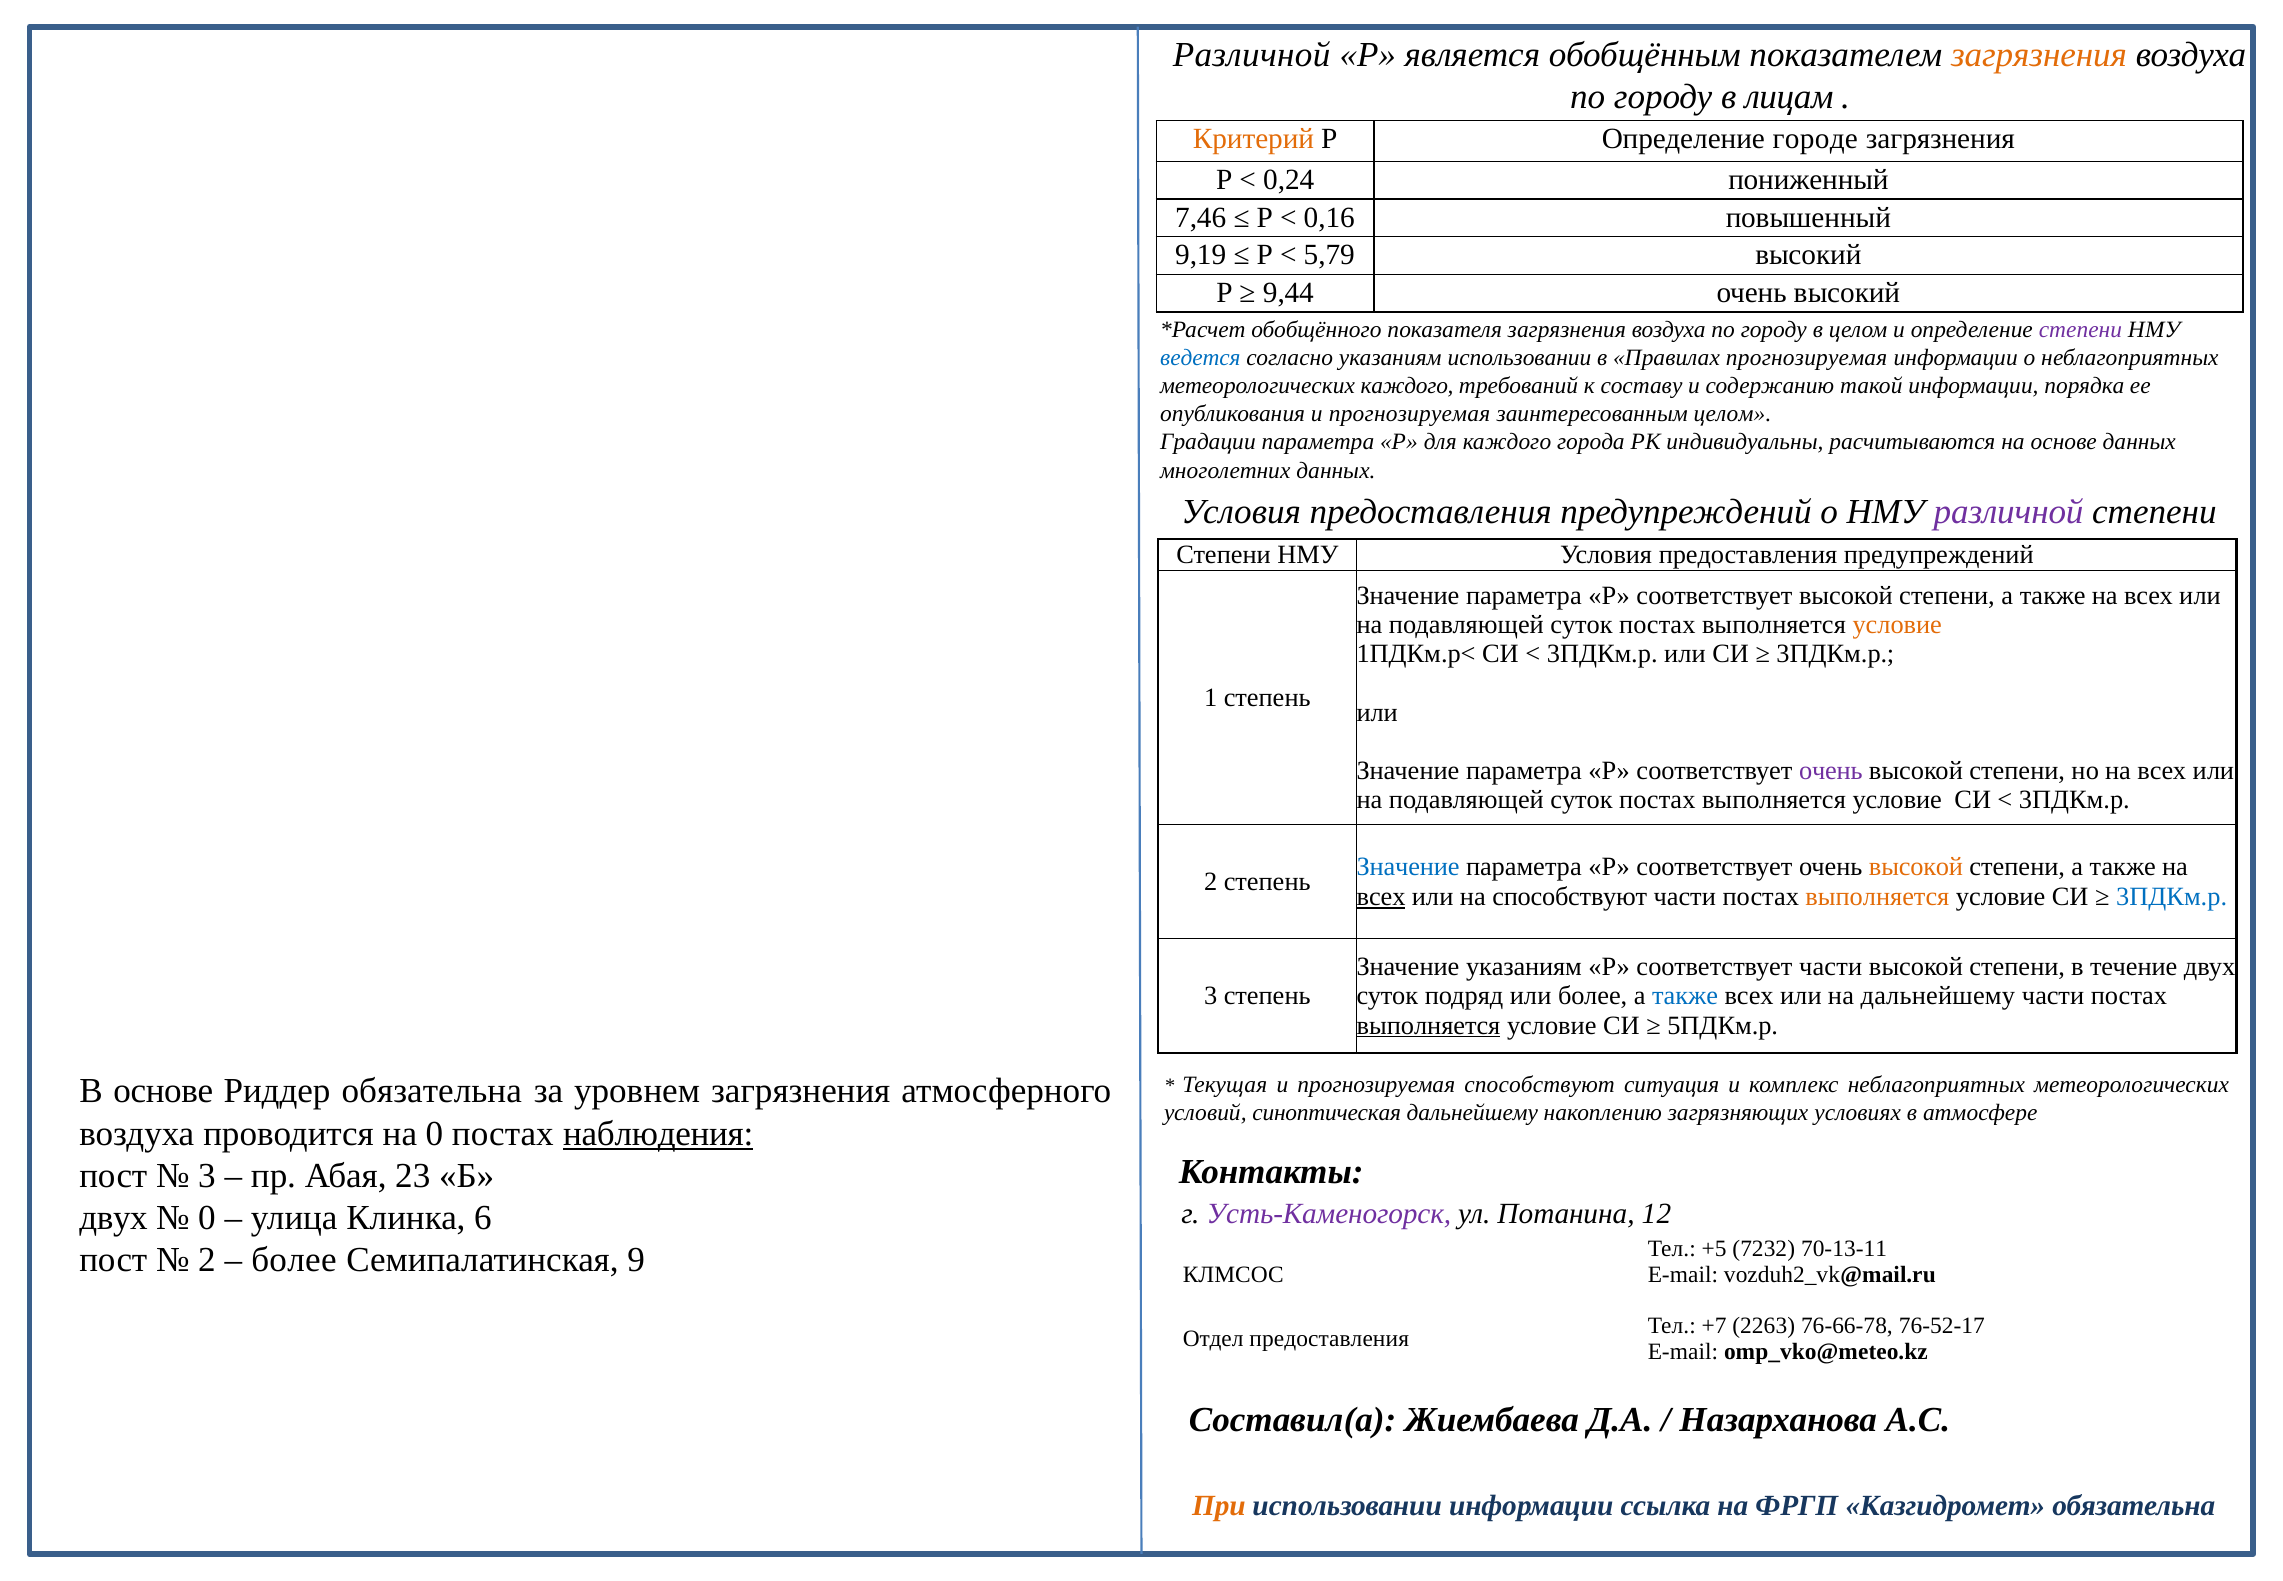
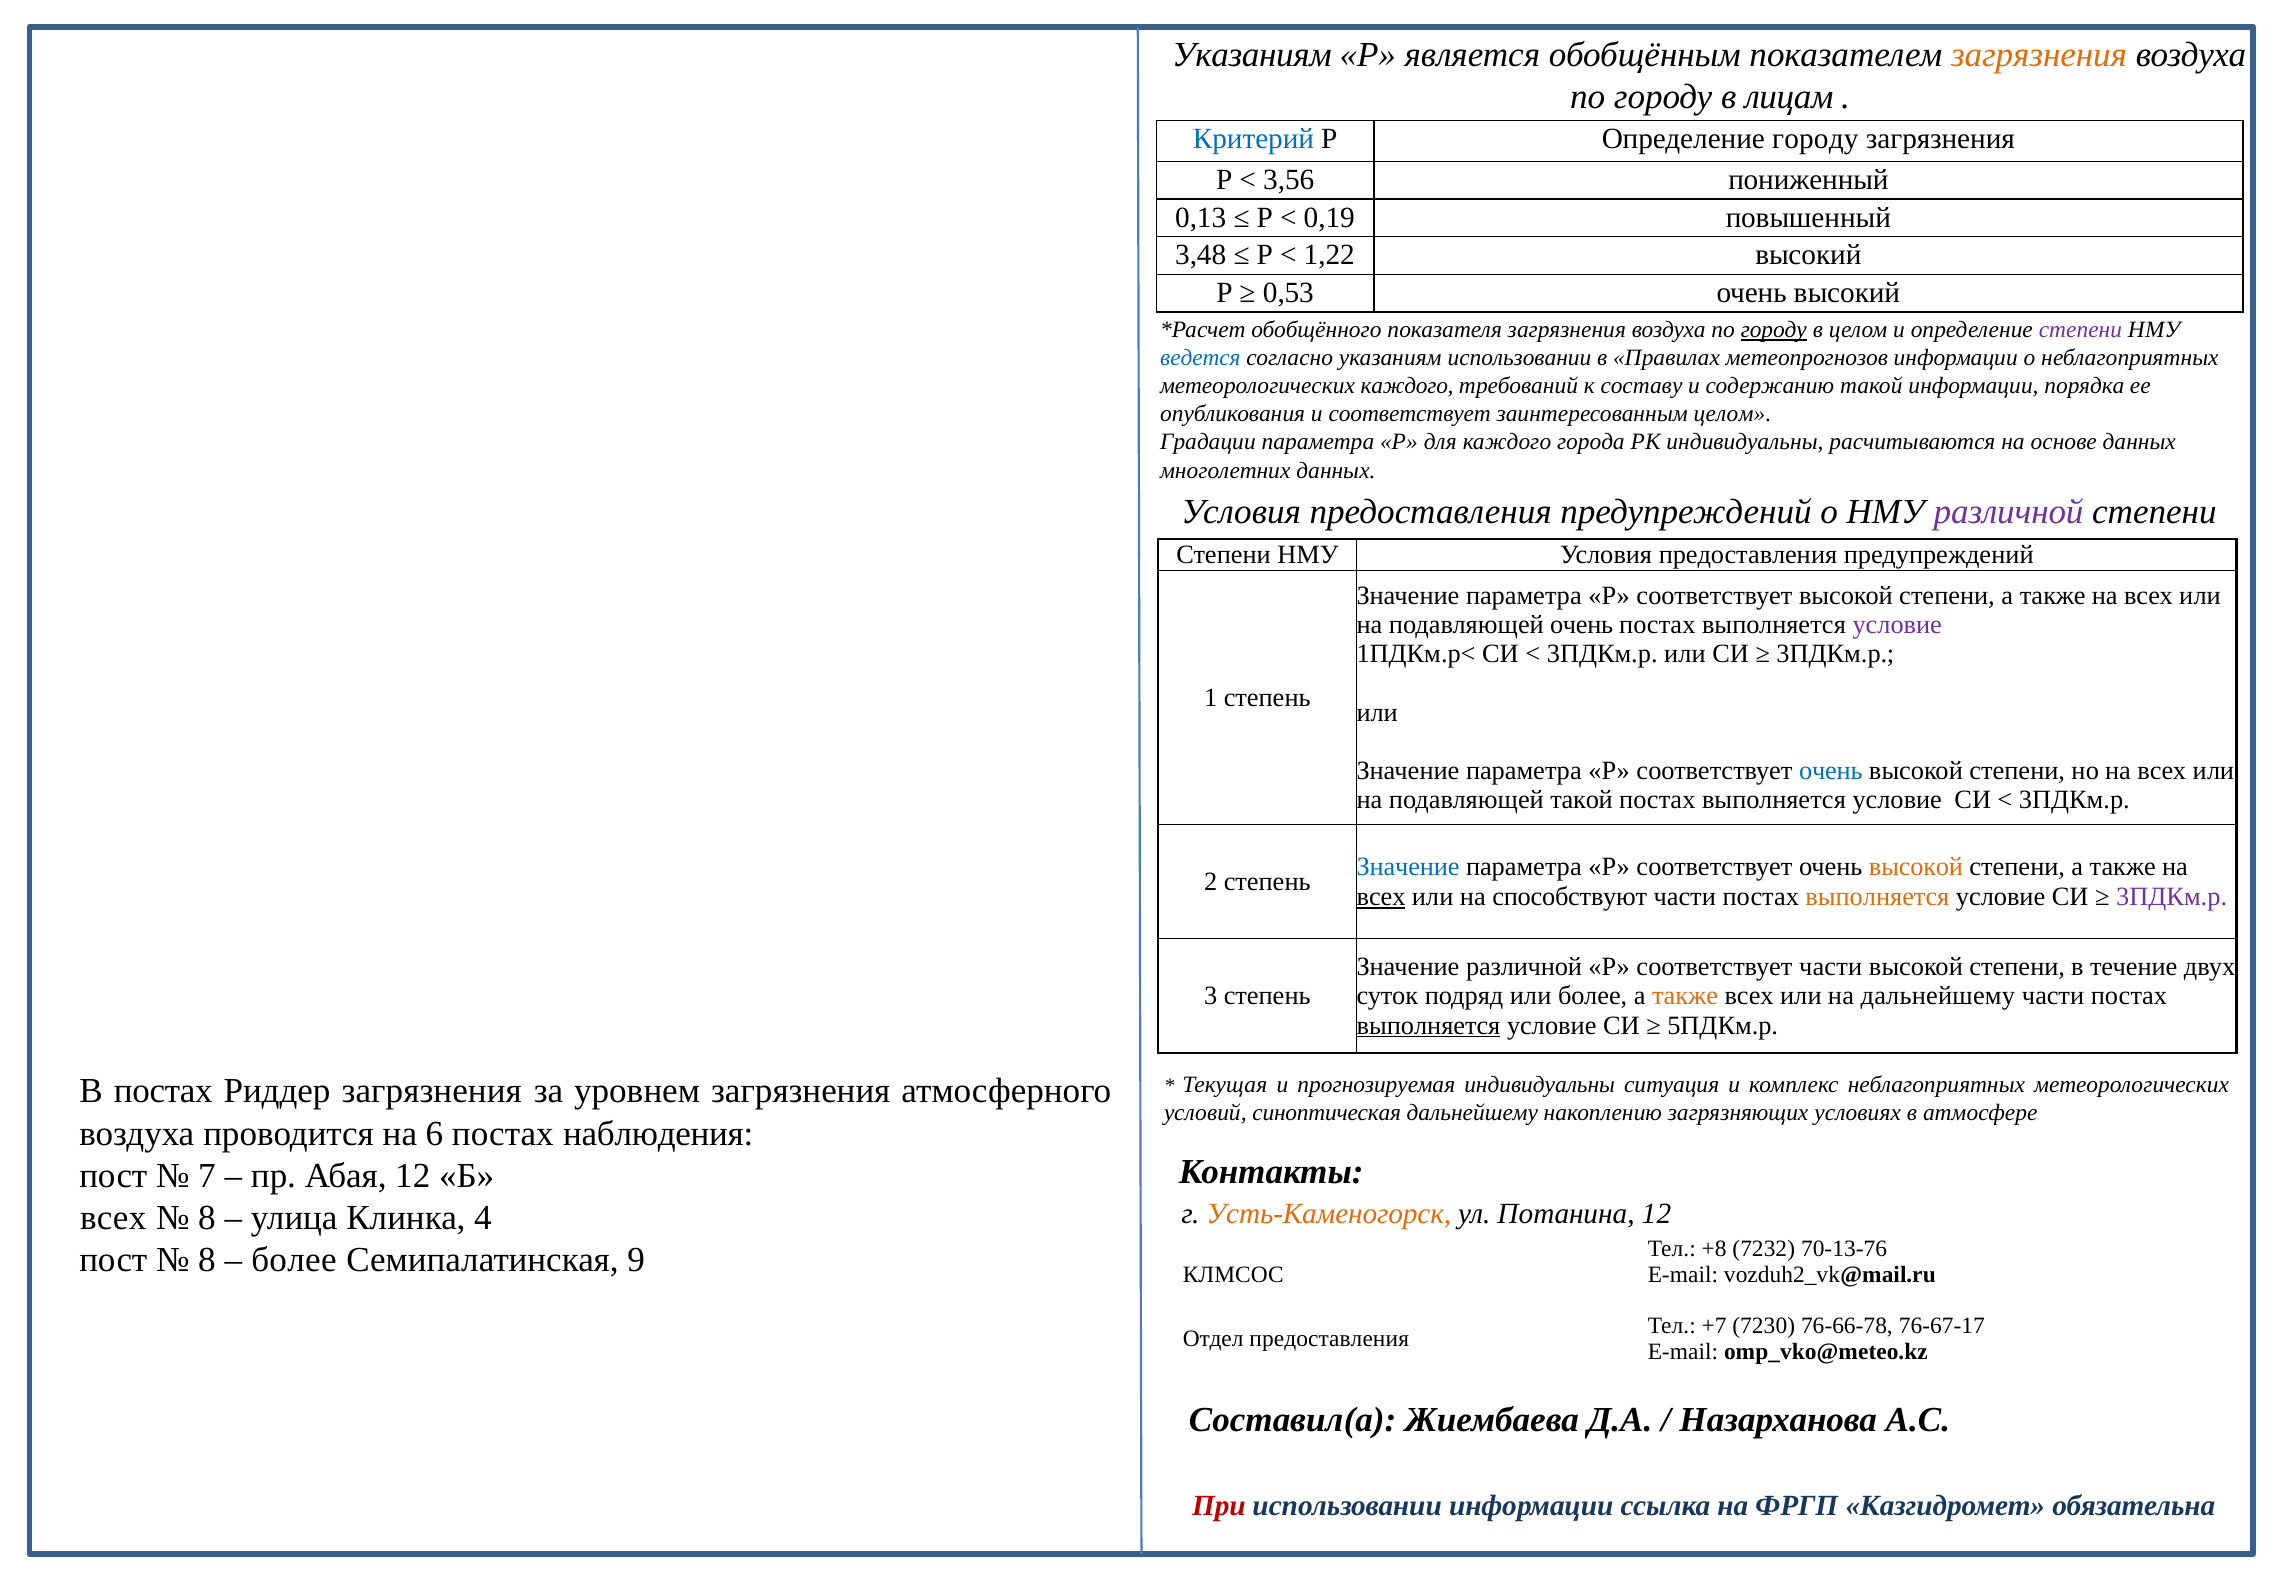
Различной: Различной -> Указаниям (1252, 55)
Критерий colour: orange -> blue (1254, 139)
Определение городе: городе -> городу (1815, 139)
0,24: 0,24 -> 3,56 (1289, 180)
7,46: 7,46 -> 0,13 (1201, 217)
0,16: 0,16 -> 0,19 (1329, 217)
9,19: 9,19 -> 3,48 (1201, 255)
5,79: 5,79 -> 1,22 (1329, 255)
9,44: 9,44 -> 0,53 (1288, 293)
городу underline: none -> present (1774, 330)
Правилах прогнозируемая: прогнозируемая -> метеопрогнозов (1807, 358)
опубликования и прогнозируемая: прогнозируемая -> соответствует (1410, 414)
суток: суток -> очень (1582, 625)
условие colour: orange -> purple (1897, 625)
очень colour: purple -> blue (1831, 771)
суток: суток -> такой (1582, 800)
3ПДКм.р colour: blue -> purple (2172, 896)
Значение указаниям: указаниям -> различной (1524, 967)
также colour: blue -> orange (1685, 996)
В основе: основе -> постах (163, 1091)
Риддер обязательна: обязательна -> загрязнения (432, 1091)
прогнозируемая способствуют: способствуют -> индивидуальны (1540, 1084)
на 0: 0 -> 6 (434, 1133)
наблюдения underline: present -> none (658, 1133)
3: 3 -> 7 (207, 1175)
Абая 23: 23 -> 12 (413, 1175)
Усть-Каменогорск colour: purple -> orange (1329, 1213)
двух: двух -> всех (113, 1217)
0: 0 -> 8 (207, 1217)
6: 6 -> 4 (483, 1217)
+5: +5 -> +8 (1714, 1248)
70-13-11: 70-13-11 -> 70-13-76 (1844, 1248)
2: 2 -> 8 (207, 1260)
2263: 2263 -> 7230 (1764, 1325)
76-52-17: 76-52-17 -> 76-67-17 (1942, 1325)
При colour: orange -> red (1219, 1505)
